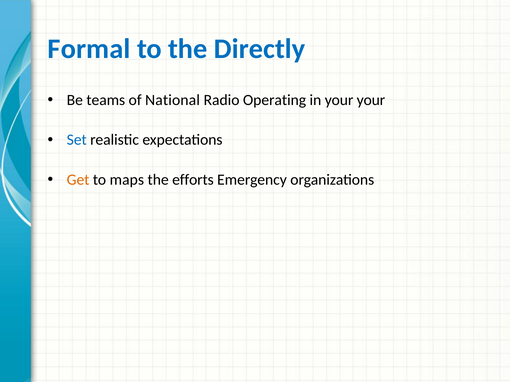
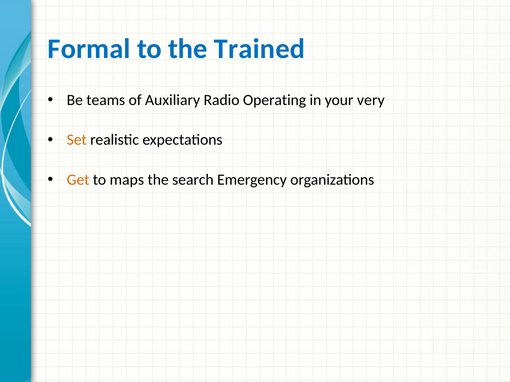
Directly: Directly -> Trained (259, 49)
National: National -> Auxiliary (173, 100)
your your: your -> very (371, 100)
Set colour: blue -> orange (77, 140)
efforts: efforts -> search (193, 180)
